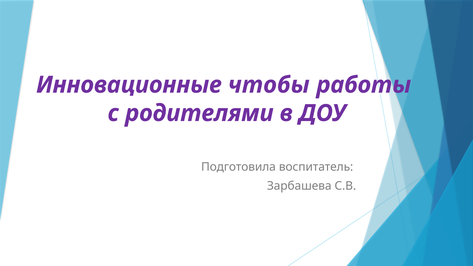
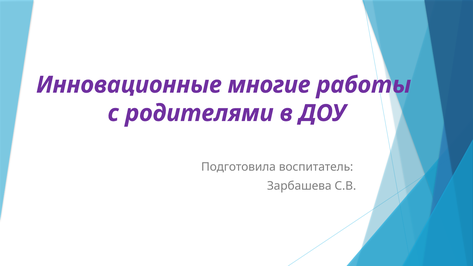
чтобы: чтобы -> многие (269, 85)
